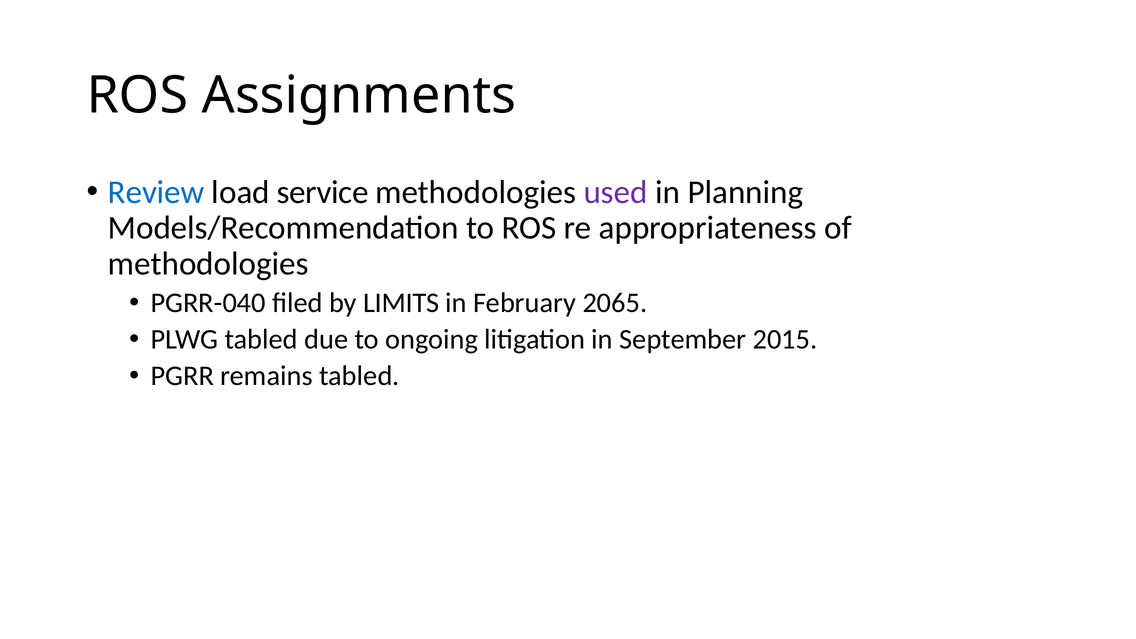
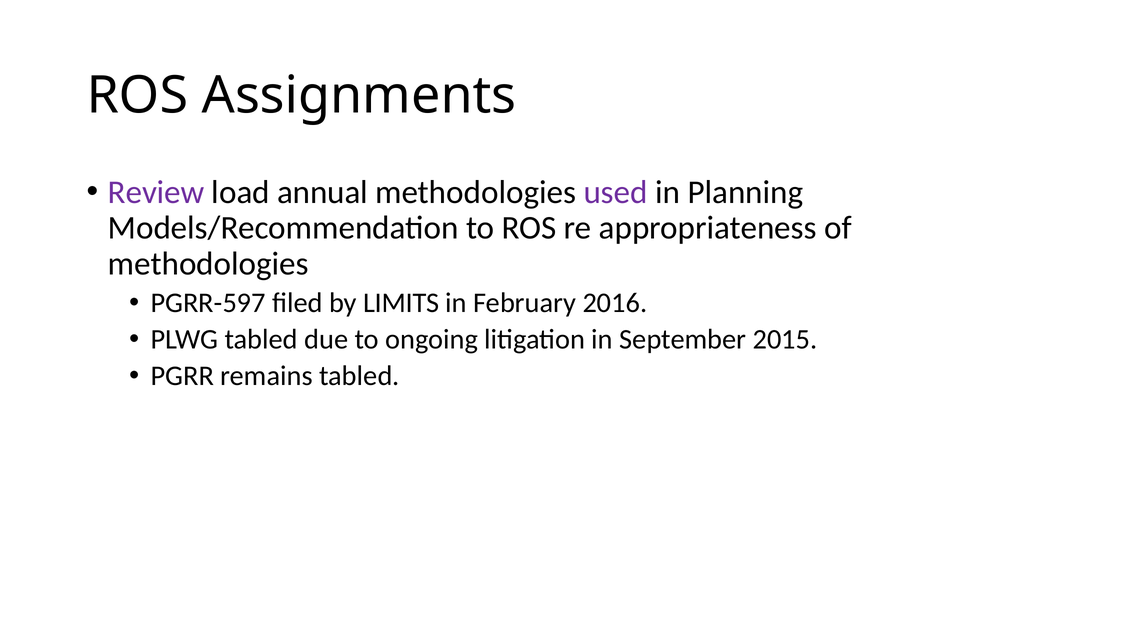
Review colour: blue -> purple (156, 192)
service: service -> annual (323, 192)
PGRR-040: PGRR-040 -> PGRR-597 (208, 303)
2065: 2065 -> 2016 (615, 303)
